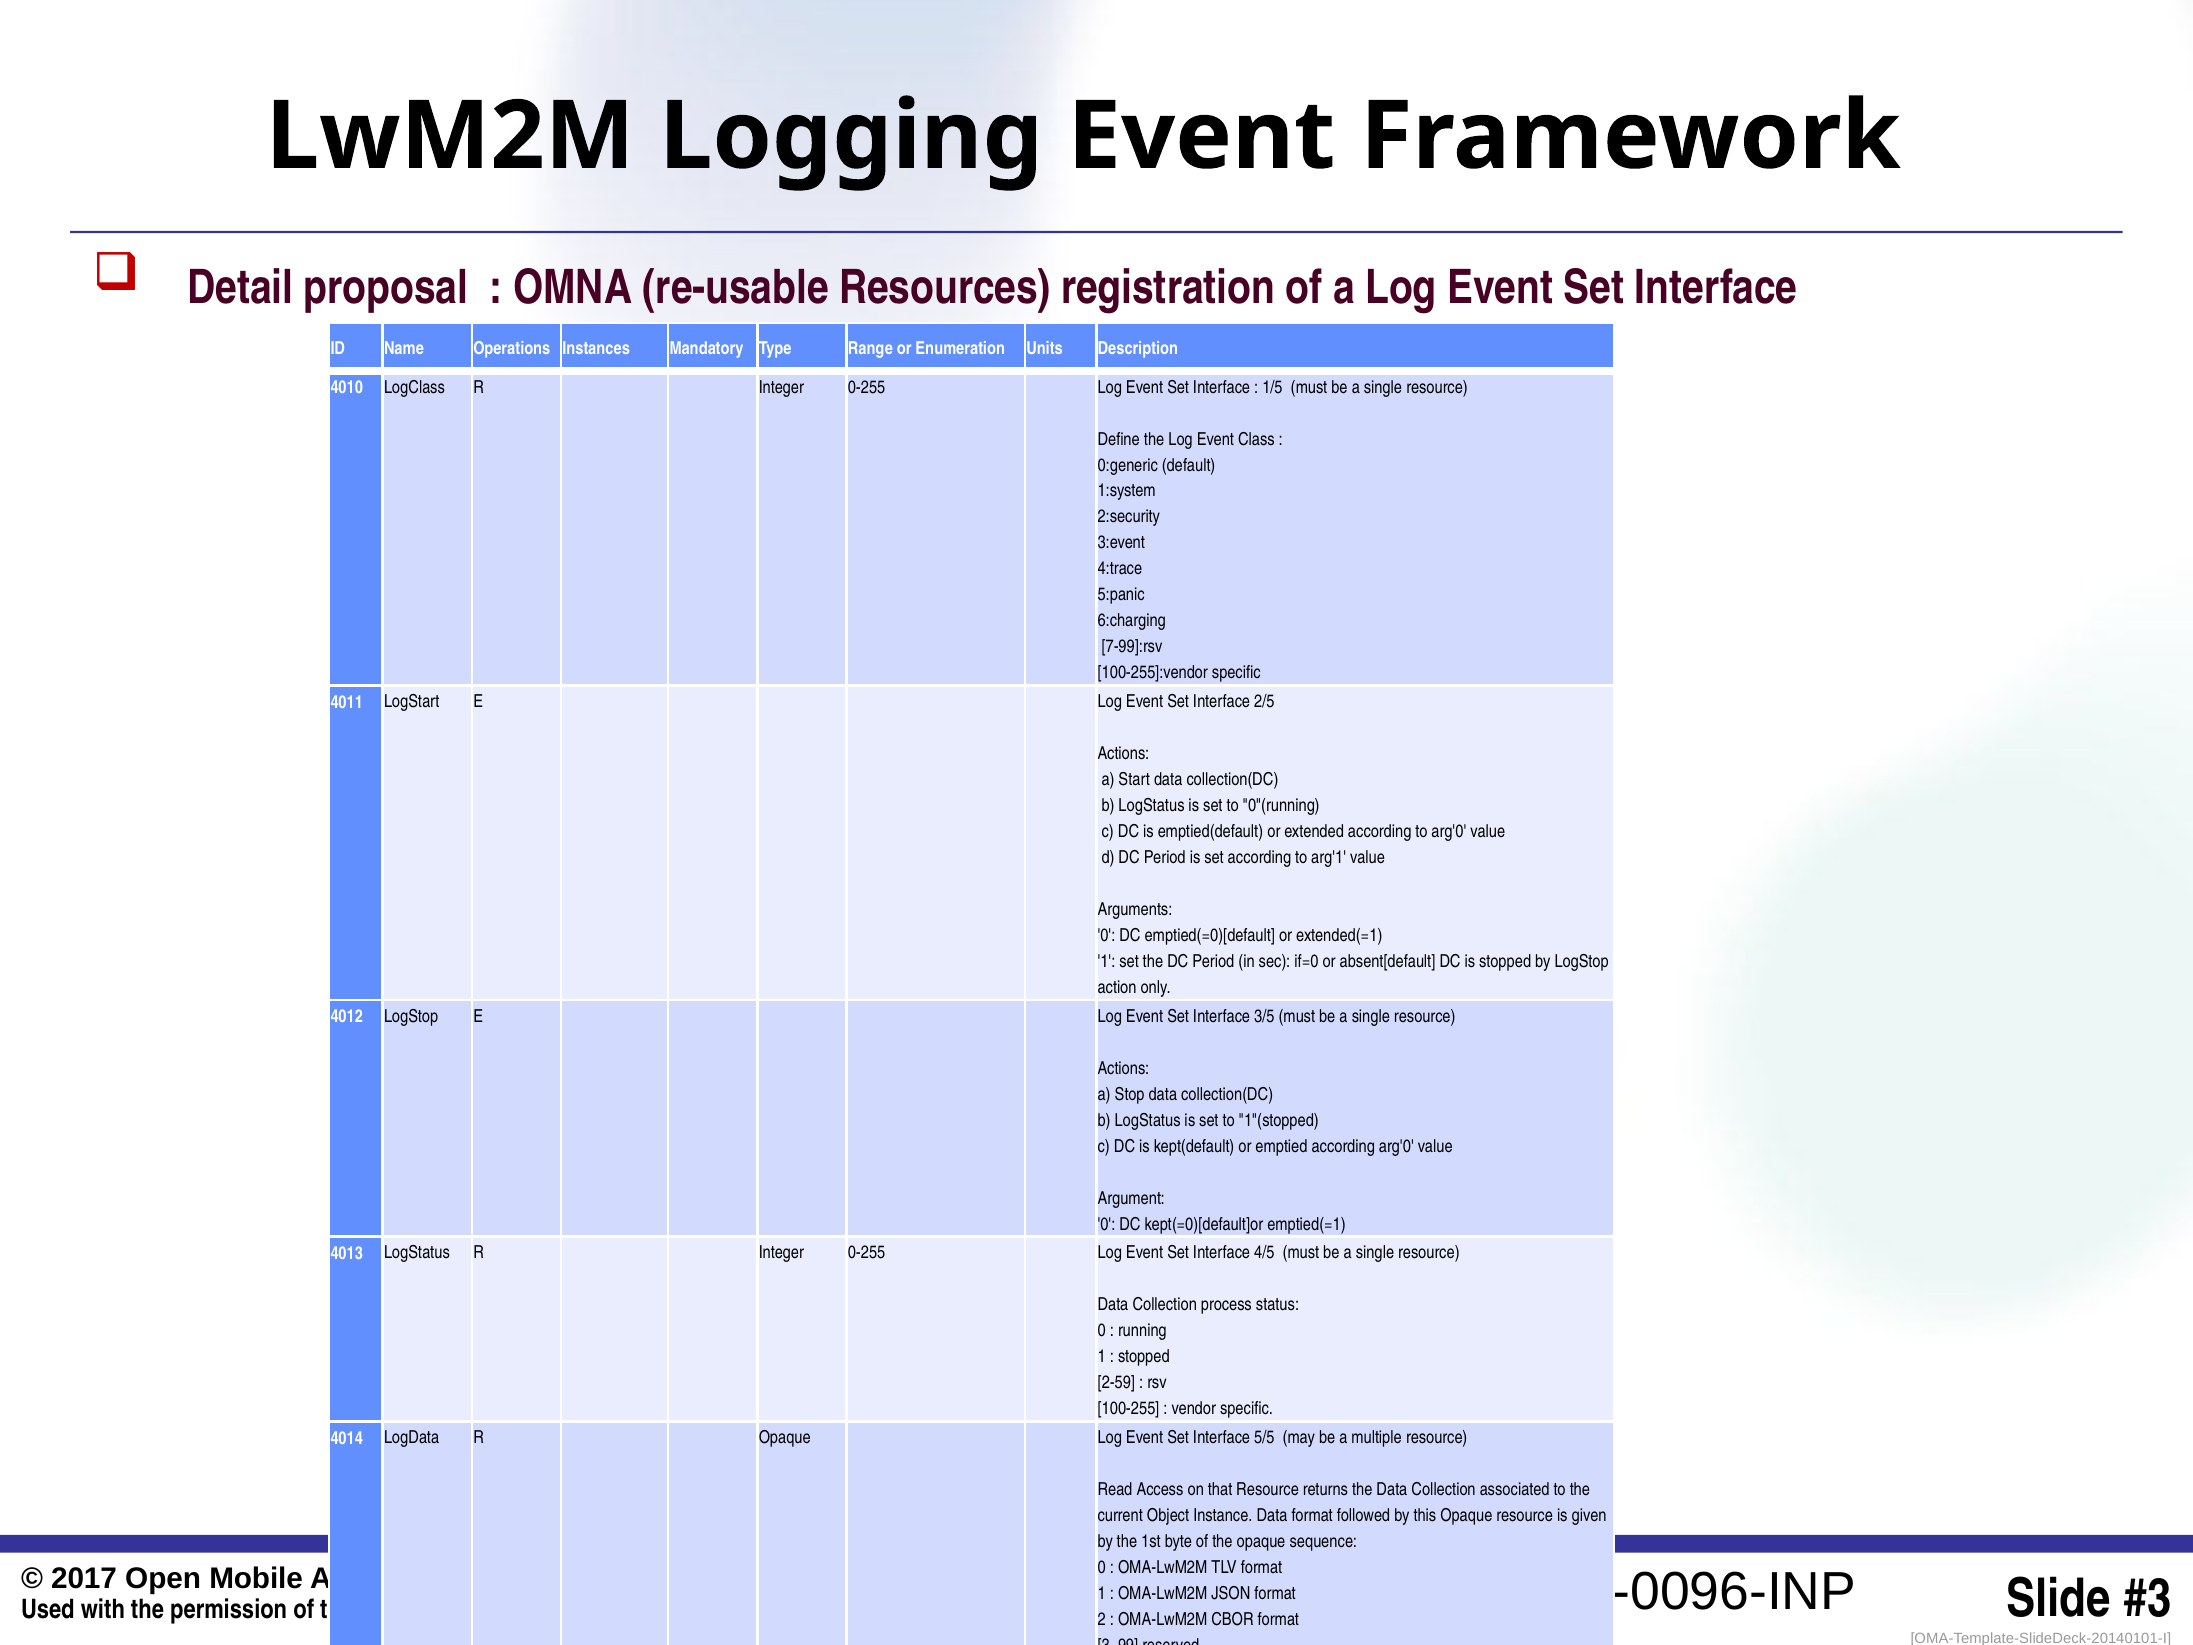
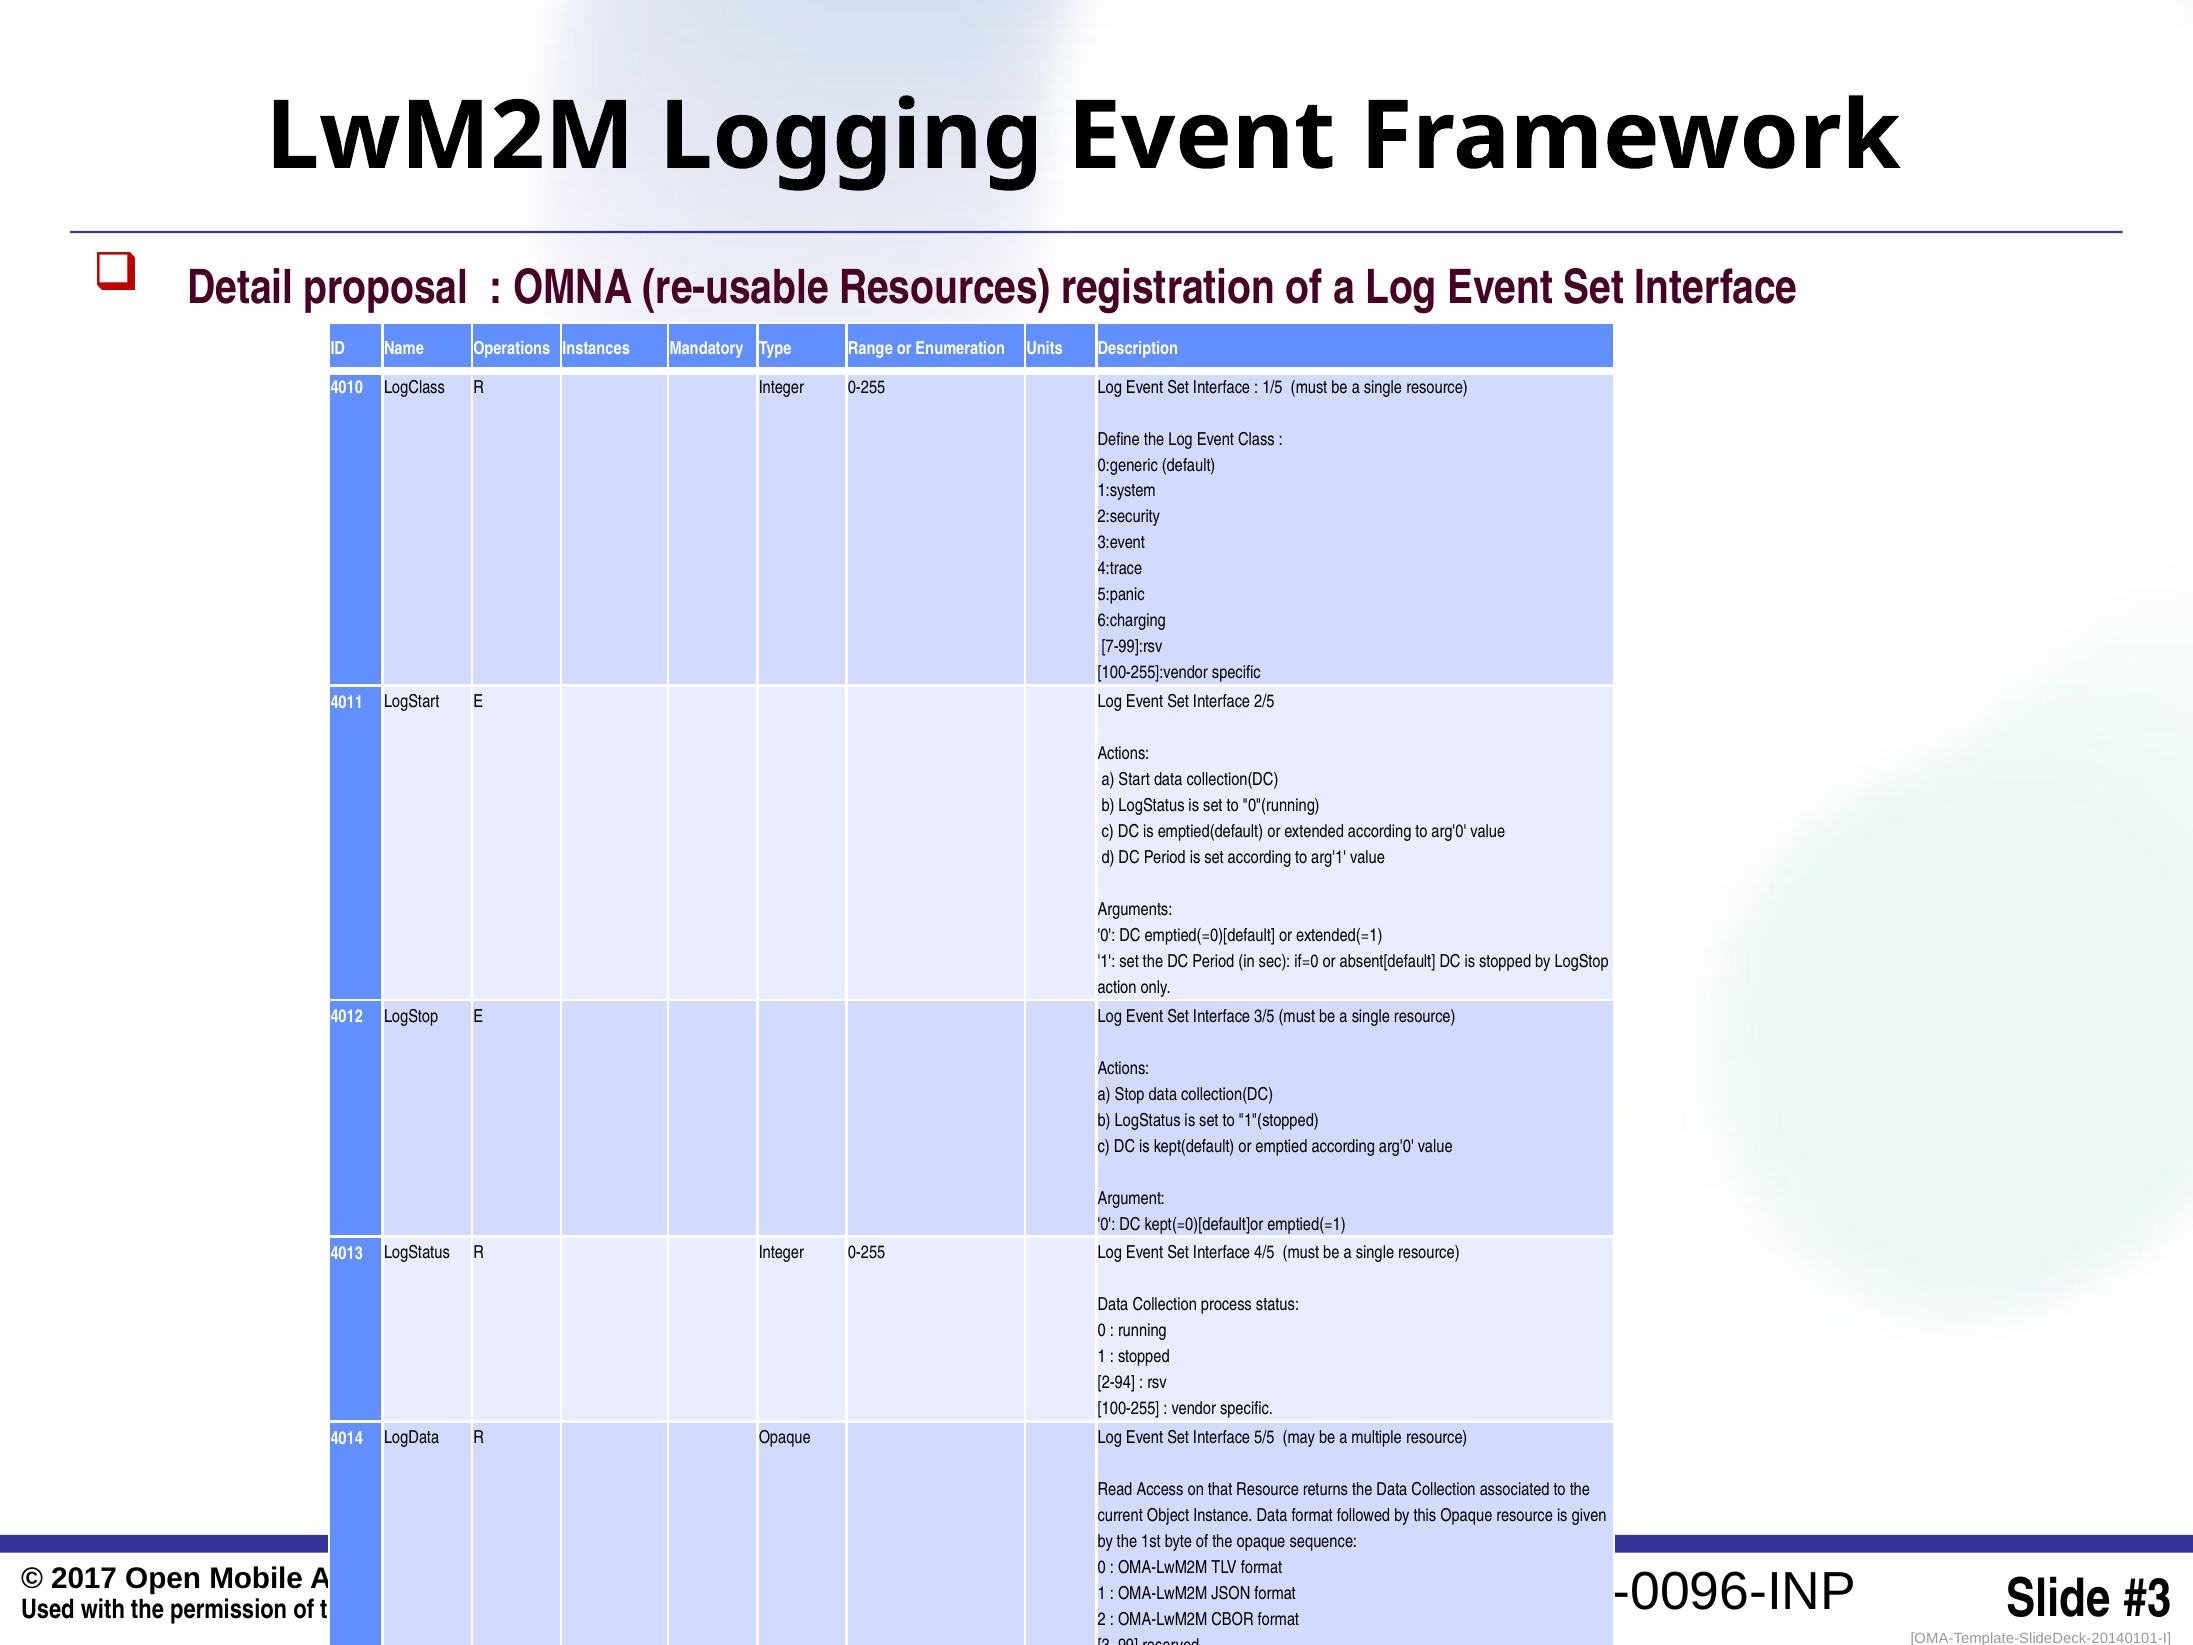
2-59: 2-59 -> 2-94 (1116, 1383)
